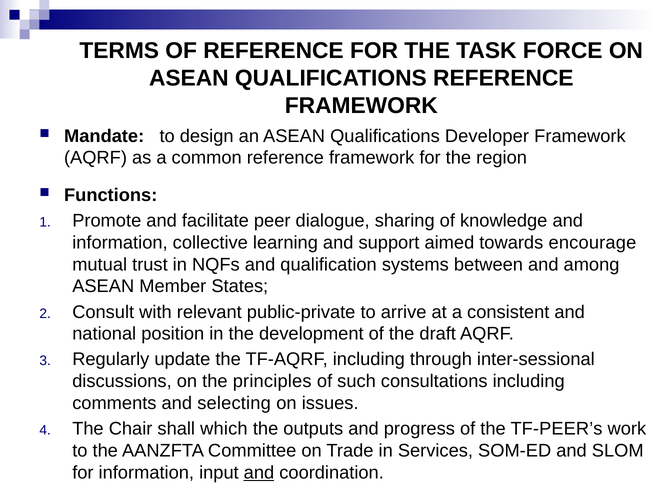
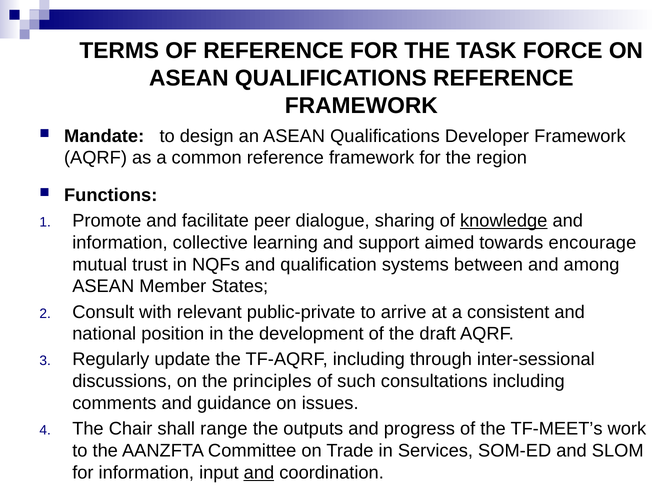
knowledge underline: none -> present (504, 221)
selecting: selecting -> guidance (234, 403)
which: which -> range (224, 429)
TF-PEER’s: TF-PEER’s -> TF-MEET’s (557, 429)
